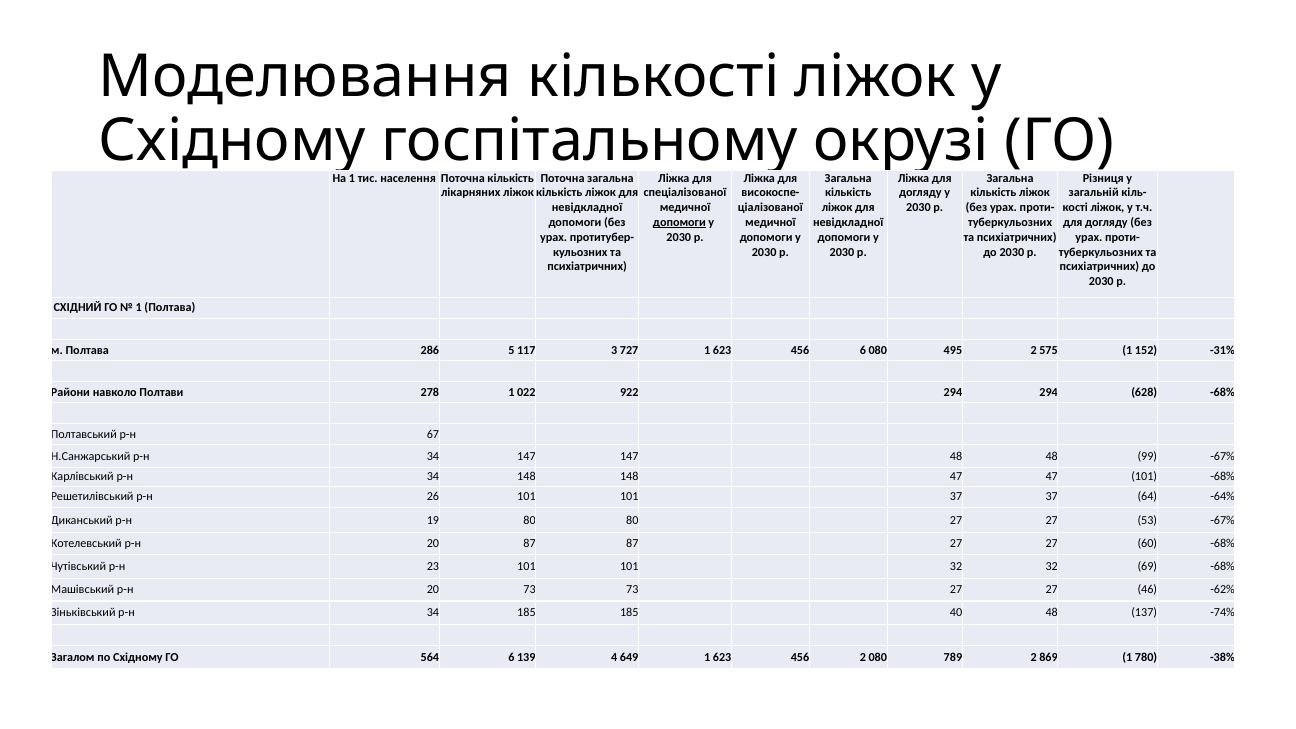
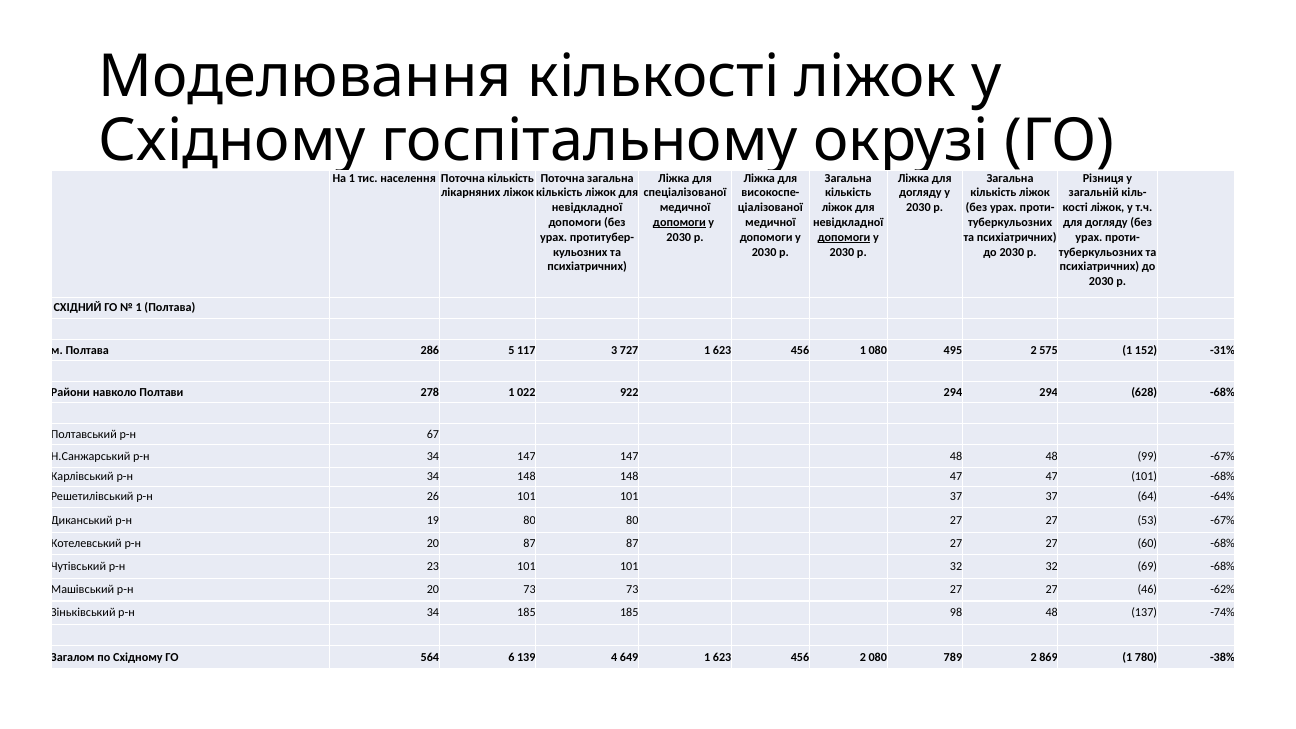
допомоги underline: none -> present (844, 237)
456 6: 6 -> 1 (863, 350)
40: 40 -> 98 (956, 613)
